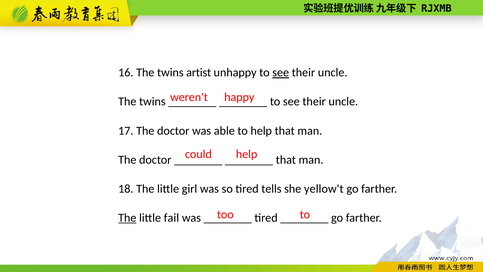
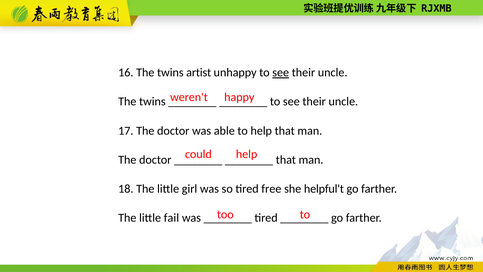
tells: tells -> free (271, 188)
yellow't: yellow't -> helpful't (324, 188)
The underline: present -> none (127, 217)
